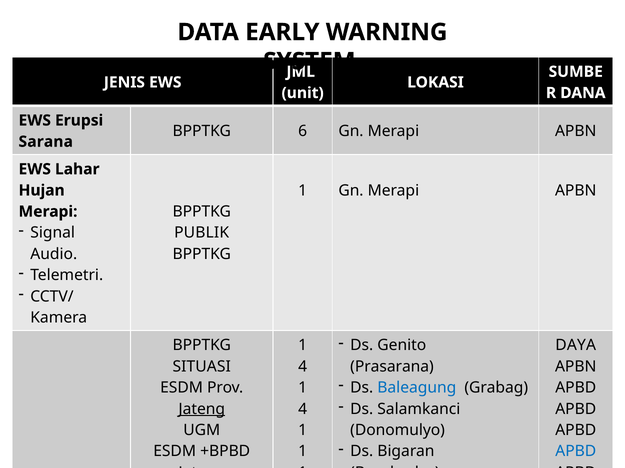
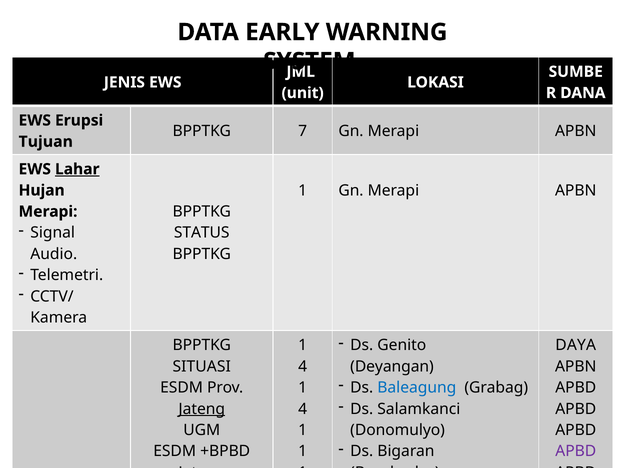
6: 6 -> 7 (303, 131)
Sarana: Sarana -> Tujuan (46, 142)
Lahar underline: none -> present (77, 169)
PUBLIK: PUBLIK -> STATUS (202, 233)
Prasarana: Prasarana -> Deyangan (392, 367)
APBD colour: blue -> purple (576, 452)
